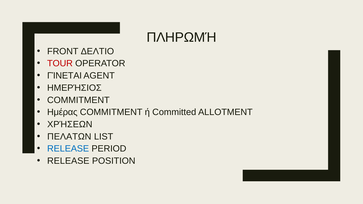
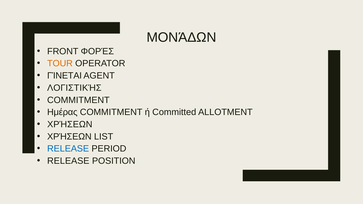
ΠΛΗΡΩΜΉ: ΠΛΗΡΩΜΉ -> ΜΟΝΆΔΩΝ (181, 37)
ΔΕΛΤΙΟ: ΔΕΛΤΙΟ -> ΦΟΡΈΣ (97, 51)
TOUR colour: red -> orange (60, 64)
ΗΜΕΡΉΣΙΟΣ: ΗΜΕΡΉΣΙΟΣ -> ΛΟΓΙΣΤΙΚΉΣ (74, 88)
ΠΕΛΑΤΩΝ: ΠΕΛΑΤΩΝ -> ΧΡΉΣΕΩΝ (69, 137)
